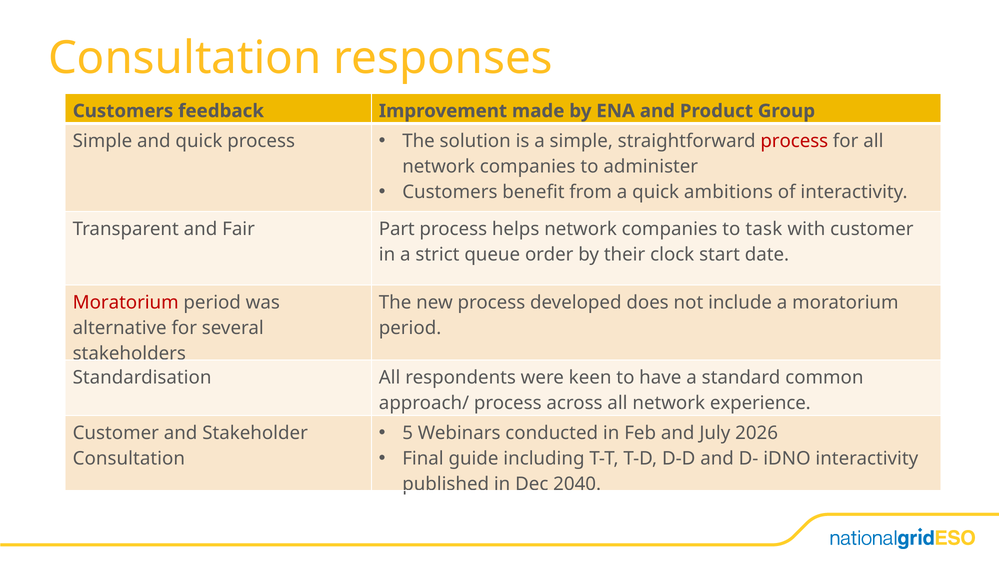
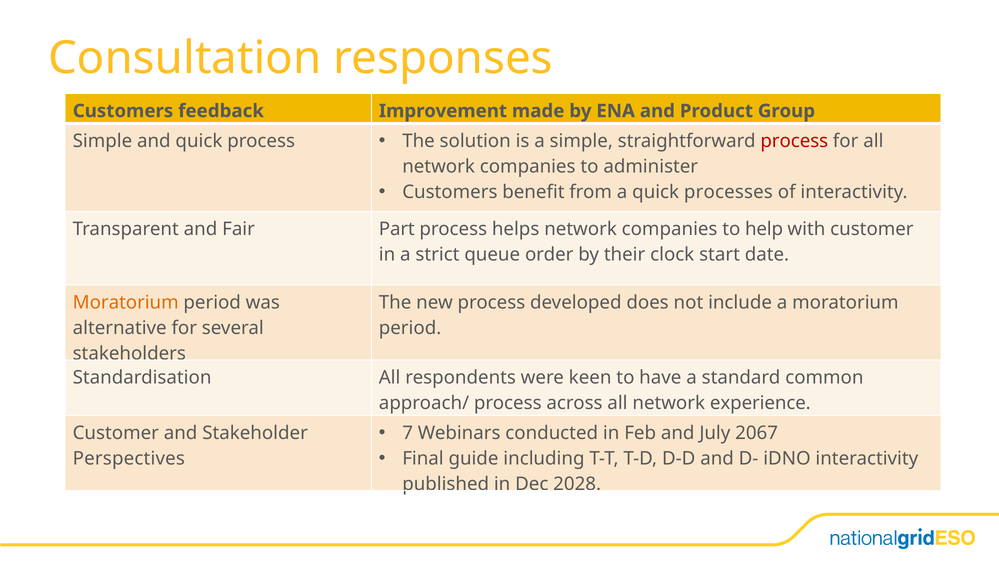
ambitions: ambitions -> processes (728, 192)
task: task -> help (764, 229)
Moratorium colour: red -> orange (126, 303)
5: 5 -> 7 (408, 433)
2026: 2026 -> 2067 (757, 433)
Consultation: Consultation -> Perspectives (129, 458)
2040: 2040 -> 2028 (577, 484)
